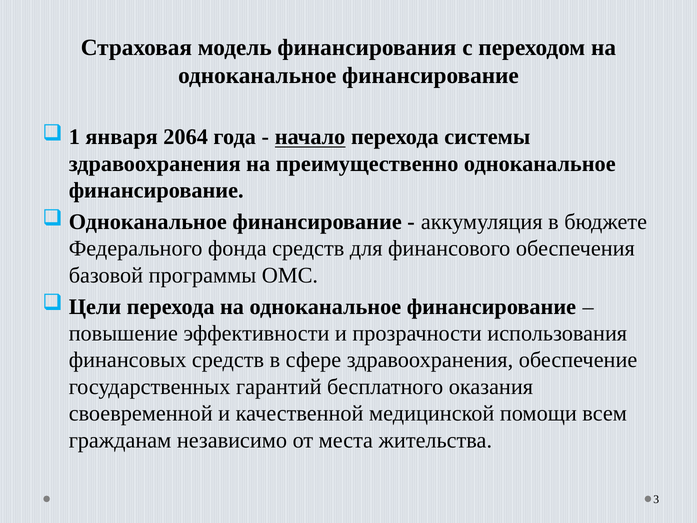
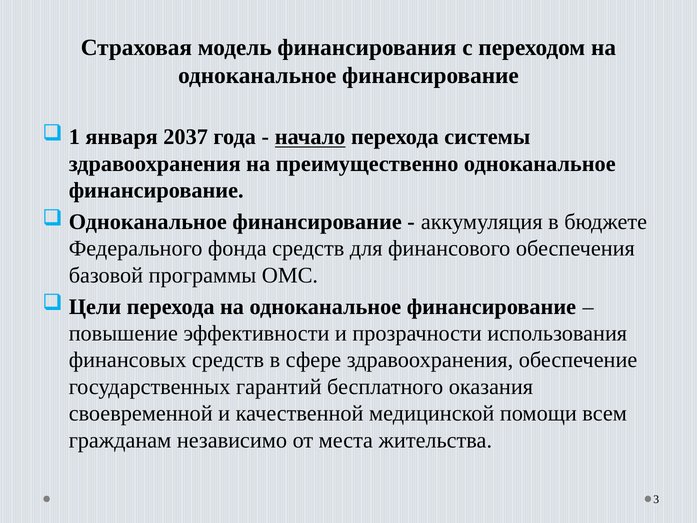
2064: 2064 -> 2037 (186, 137)
